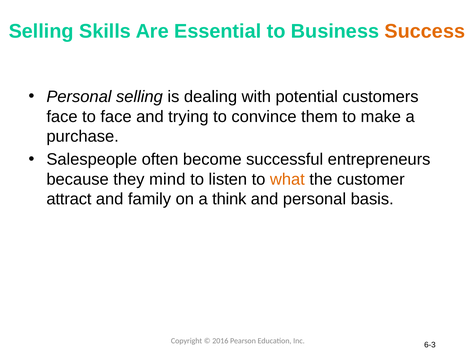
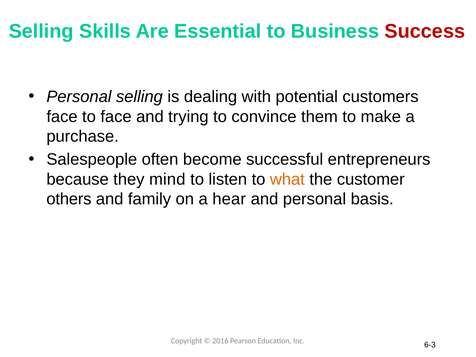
Success colour: orange -> red (425, 31)
attract: attract -> others (69, 199)
think: think -> hear (229, 199)
